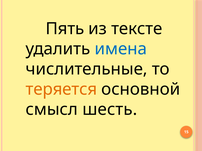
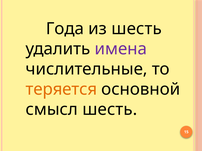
Пять: Пять -> Года (65, 29)
из тексте: тексте -> шесть (137, 29)
имена colour: blue -> purple (121, 49)
